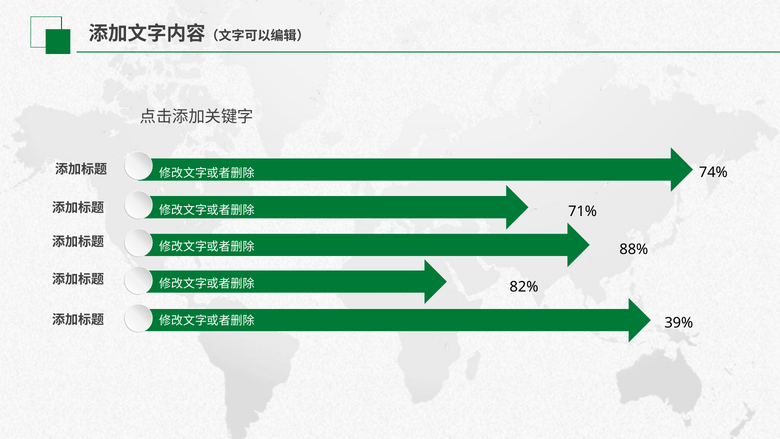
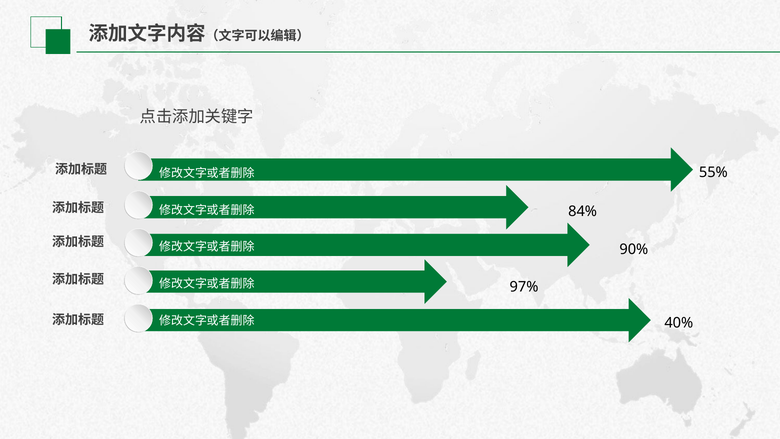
74%: 74% -> 55% (713, 172)
71%: 71% -> 84% (583, 211)
88%: 88% -> 90% (634, 249)
82%: 82% -> 97% (524, 287)
39%: 39% -> 40% (679, 323)
